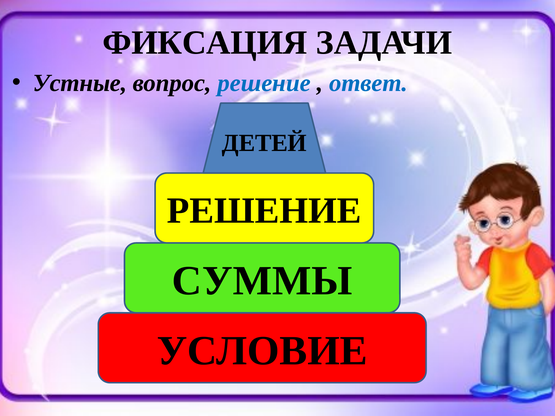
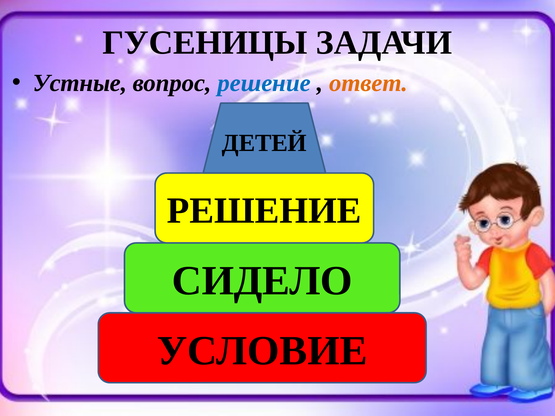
ФИКСАЦИЯ: ФИКСАЦИЯ -> ГУСЕНИЦЫ (205, 43)
ответ colour: blue -> orange (368, 83)
СУММЫ: СУММЫ -> СИДЕЛО (262, 281)
